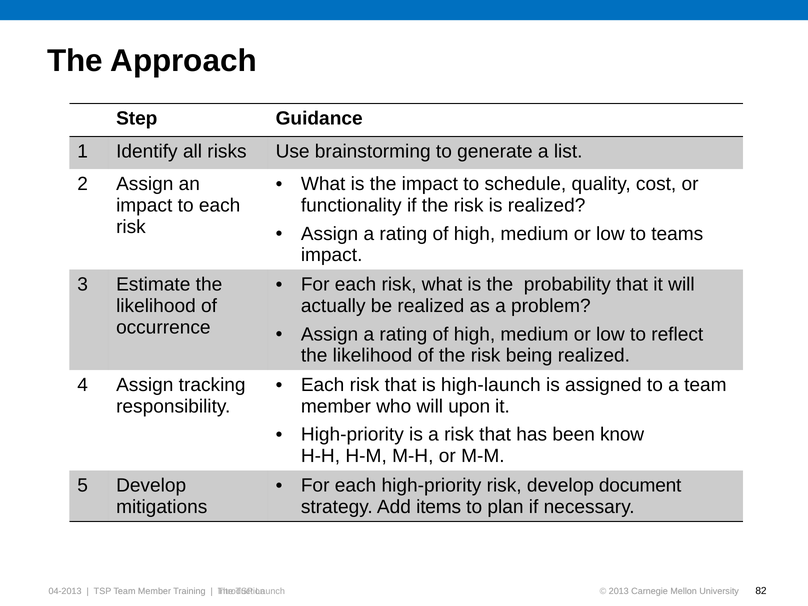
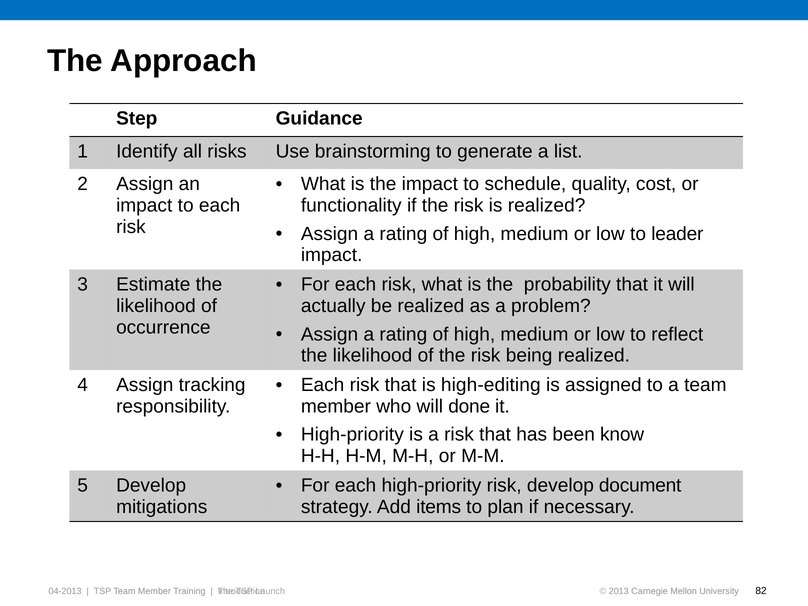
teams: teams -> leader (677, 234)
high-launch: high-launch -> high-editing (491, 385)
upon: upon -> done (469, 407)
